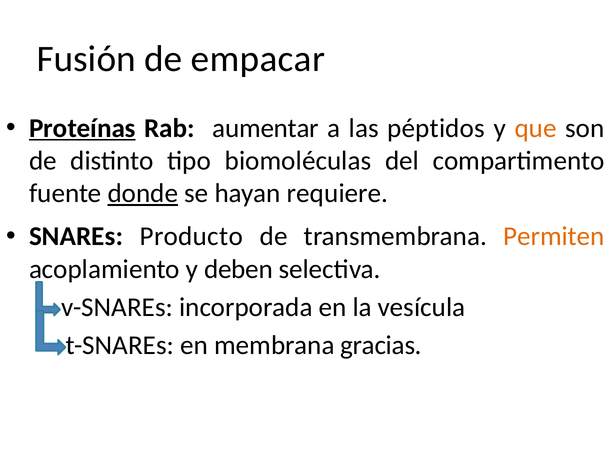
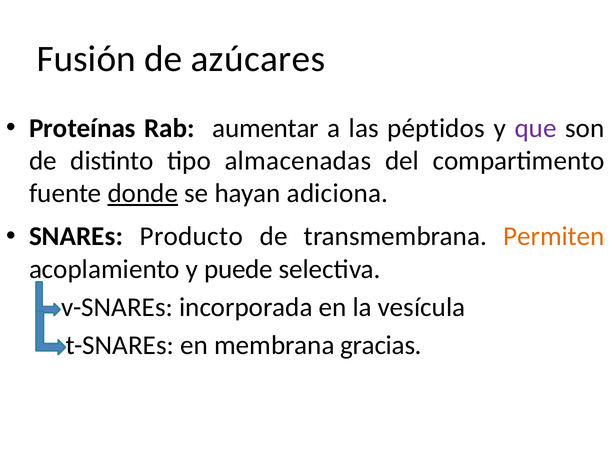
empacar: empacar -> azúcares (258, 59)
Proteínas underline: present -> none (82, 128)
que colour: orange -> purple (536, 128)
biomoléculas: biomoléculas -> almacenadas (298, 161)
requiere: requiere -> adiciona (337, 193)
deben: deben -> puede (239, 269)
